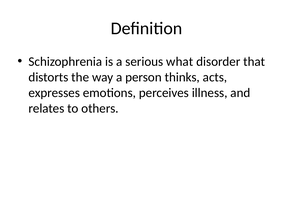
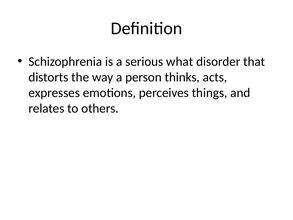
illness: illness -> things (210, 93)
